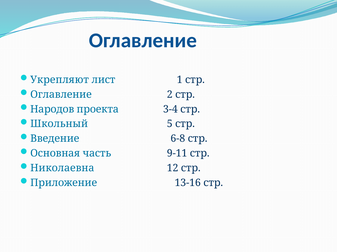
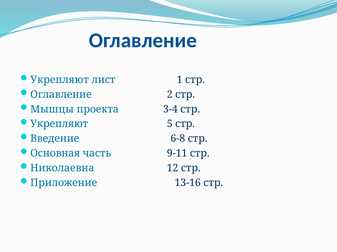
Народов: Народов -> Мышцы (52, 109)
Школьный: Школьный -> Укрепляют (59, 124)
